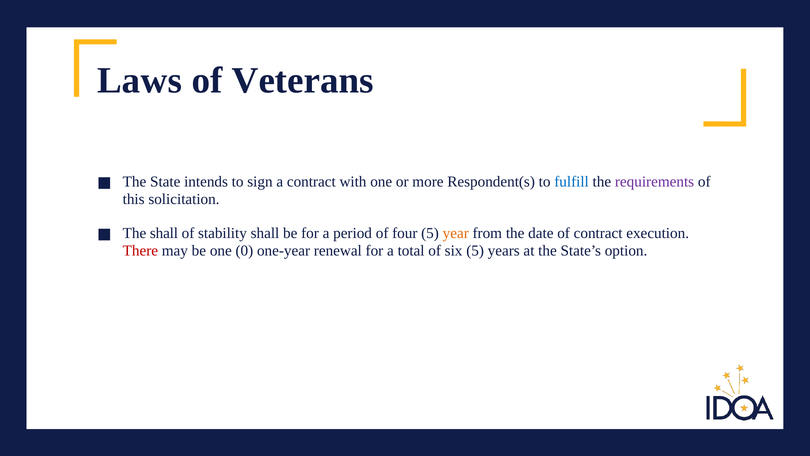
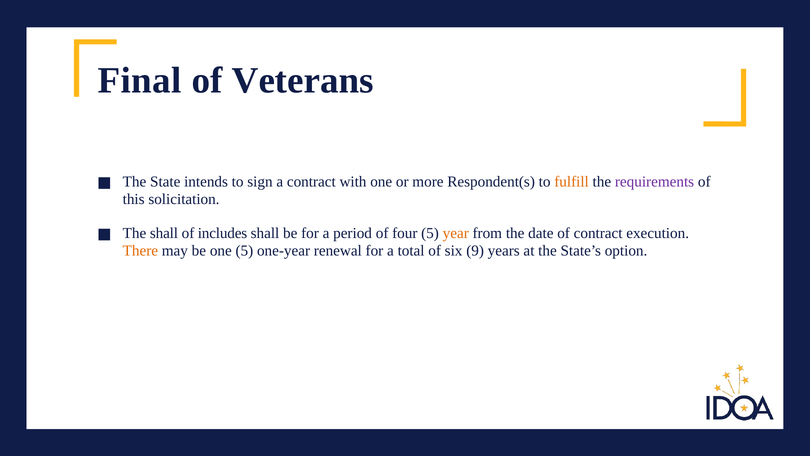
Laws: Laws -> Final (139, 80)
fulfill colour: blue -> orange (572, 182)
stability: stability -> includes (223, 233)
There colour: red -> orange (140, 250)
one 0: 0 -> 5 (244, 250)
six 5: 5 -> 9 (475, 250)
